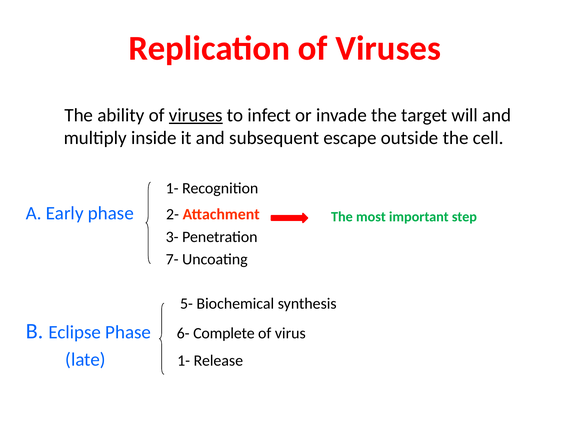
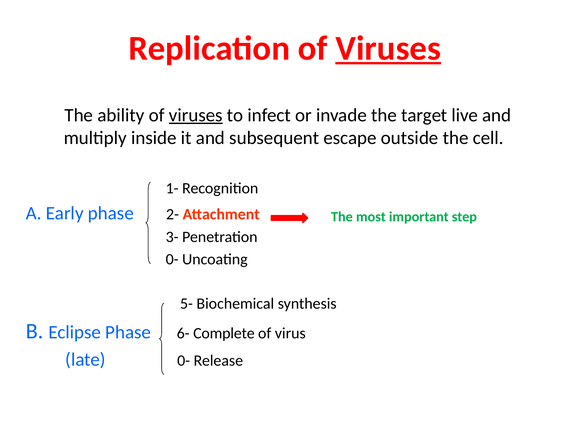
Viruses underline: none -> present (388, 48)
will: will -> live (465, 115)
7-: 7- -> 0- (172, 260)
late 1-: 1- -> 0- (184, 361)
